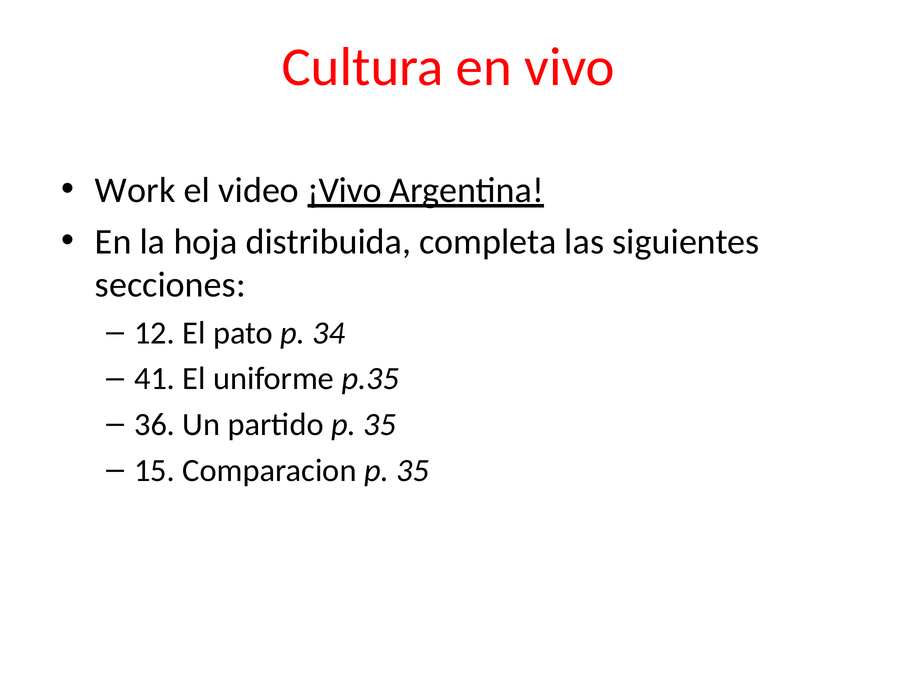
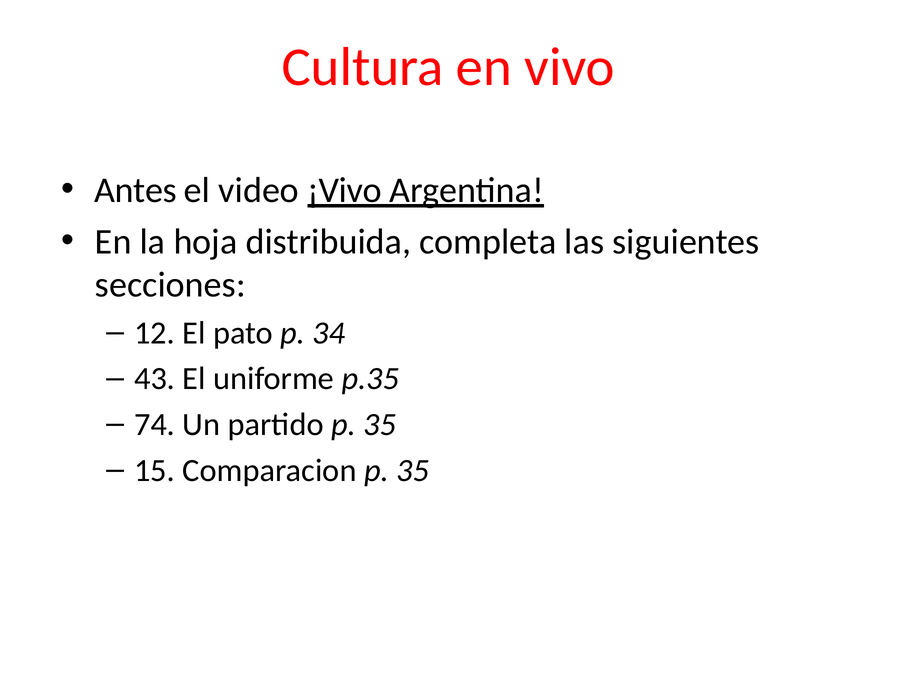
Work: Work -> Antes (136, 190)
41: 41 -> 43 (155, 379)
36: 36 -> 74 (155, 424)
